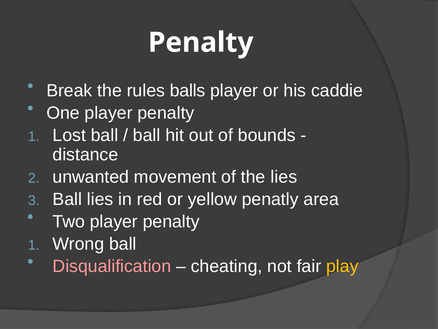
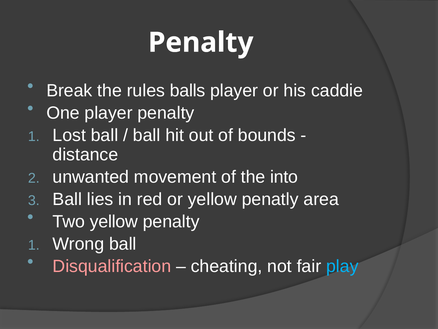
the lies: lies -> into (284, 177)
Two player: player -> yellow (114, 221)
play colour: yellow -> light blue (342, 266)
